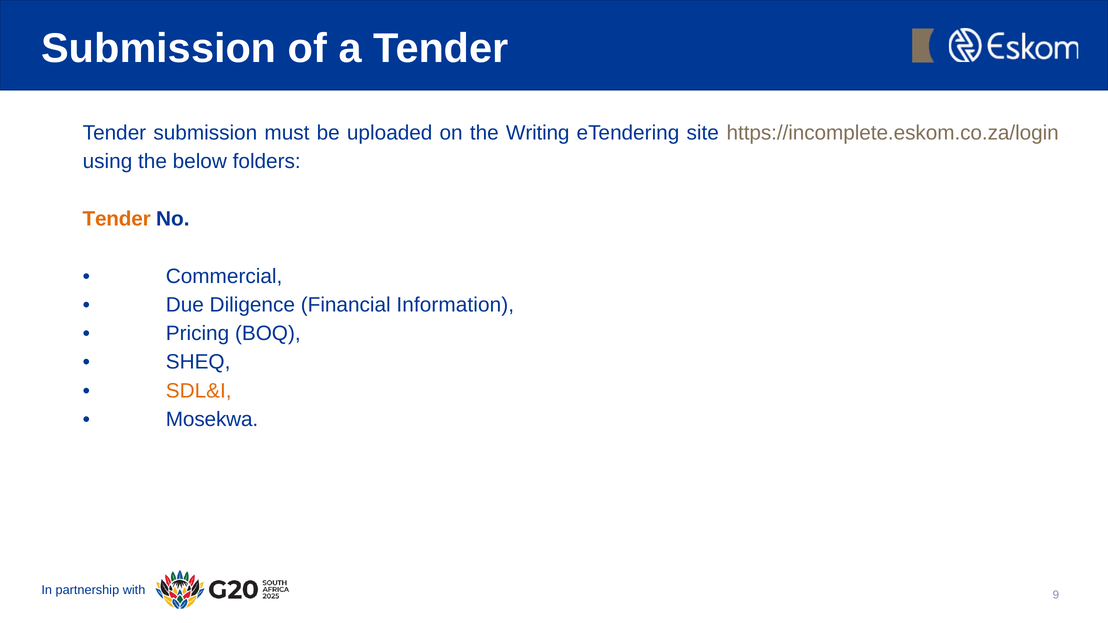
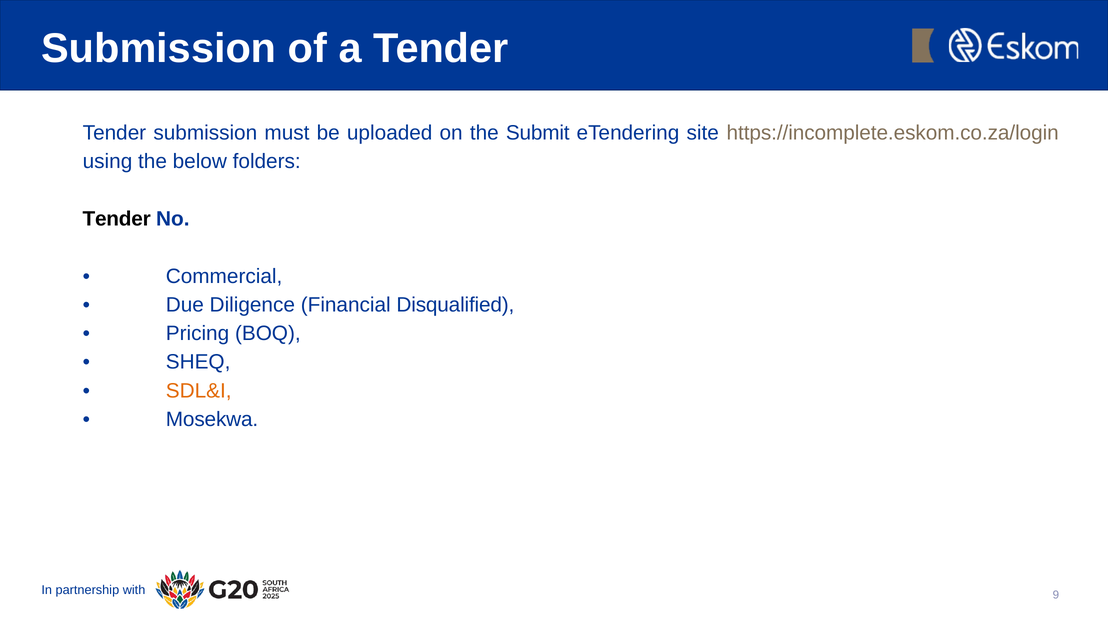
Writing: Writing -> Submit (538, 133)
Tender colour: orange -> black (117, 219)
Information: Information -> Disqualified (455, 305)
